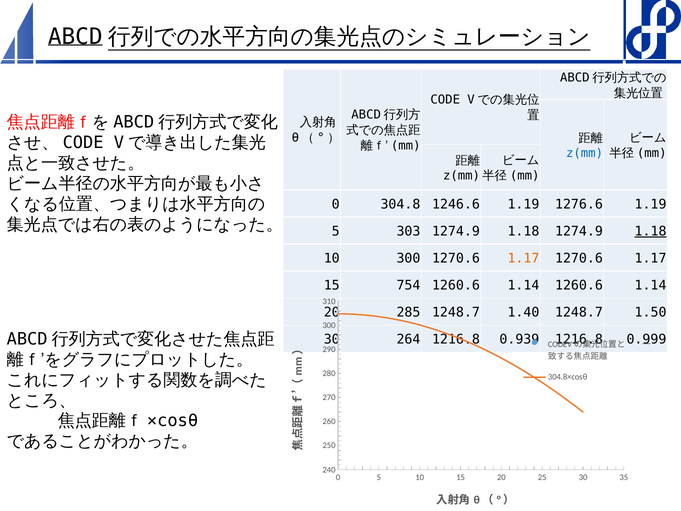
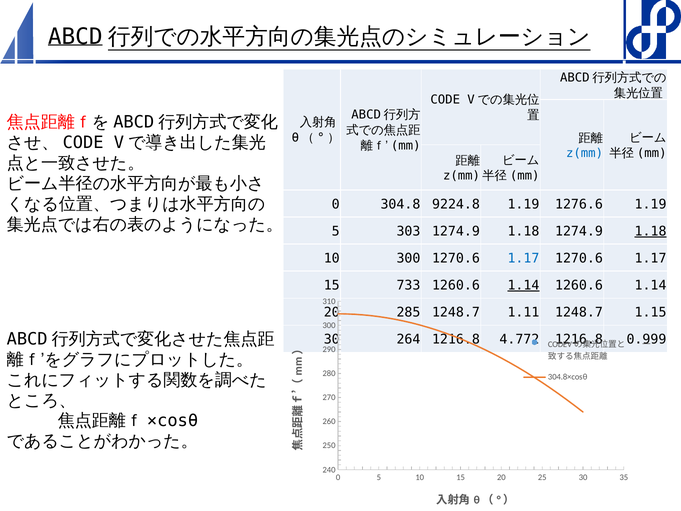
1246.6: 1246.6 -> 9224.8 (456, 204)
1.17 colour: orange -> blue (523, 258)
754: 754 -> 733 (408, 285)
1.14 underline: none -> present (523, 285)
1.40: 1.40 -> 1.11 (523, 312)
1.50: 1.50 -> 1.15 (651, 312)
0.939: 0.939 -> 4.772 (519, 339)
